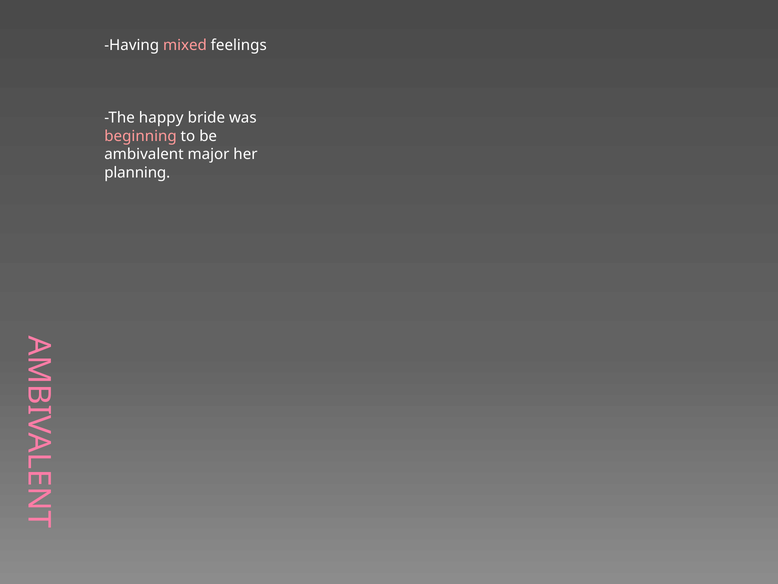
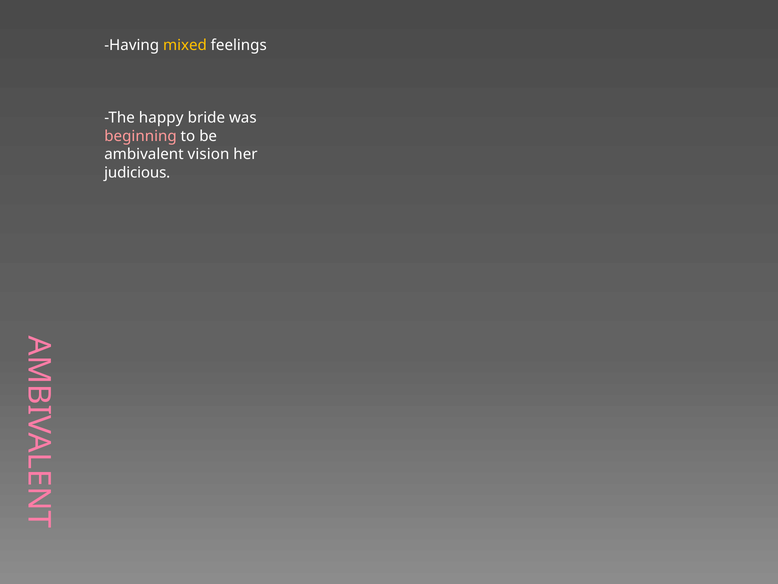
mixed colour: pink -> yellow (185, 45)
major: major -> vision (208, 154)
planning: planning -> judicious (137, 172)
